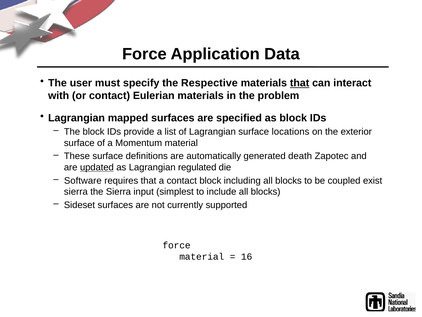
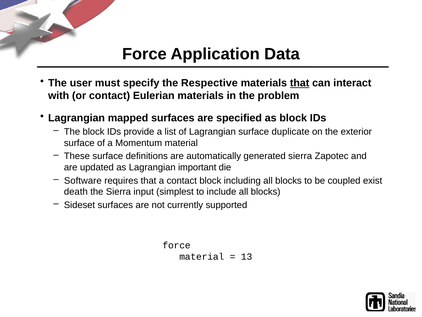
locations: locations -> duplicate (291, 132)
generated death: death -> sierra (300, 156)
updated underline: present -> none (97, 167)
regulated: regulated -> important (197, 167)
sierra: sierra -> death (76, 192)
16: 16 -> 13 (247, 256)
